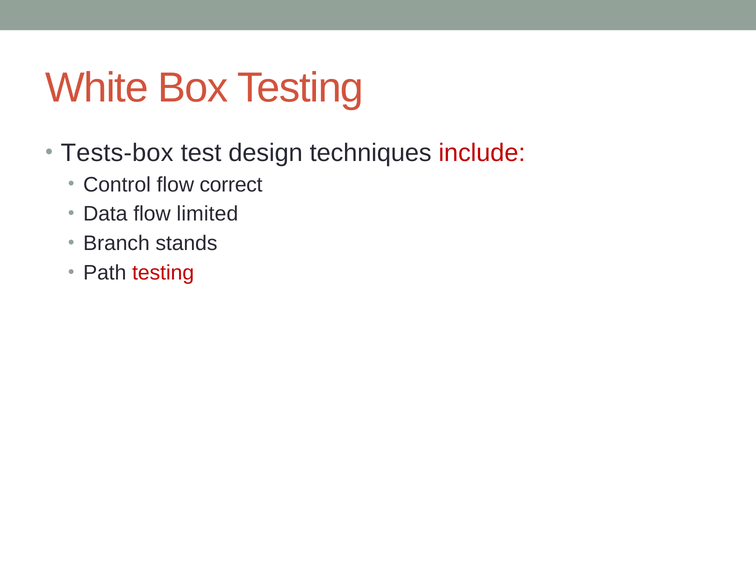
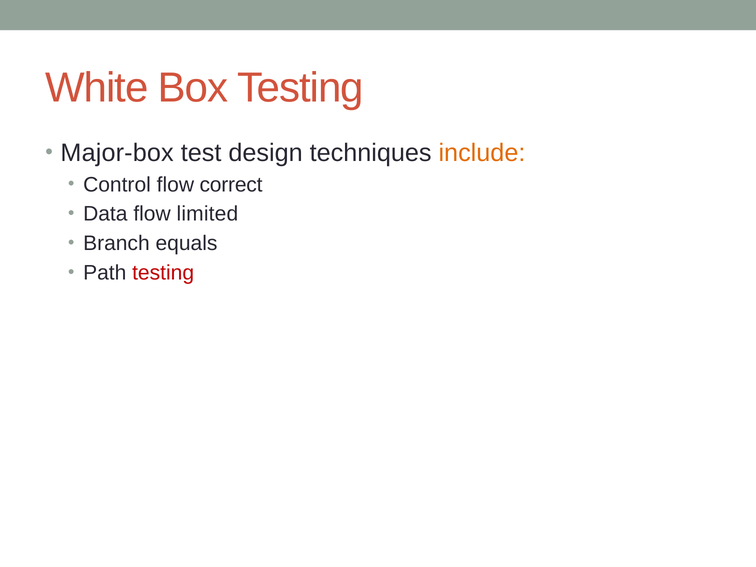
Tests-box: Tests-box -> Major-box (117, 153)
include colour: red -> orange (482, 153)
stands: stands -> equals (186, 243)
